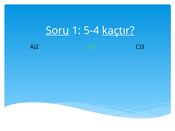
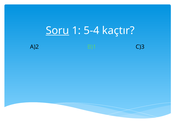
kaçtır underline: present -> none (118, 31)
